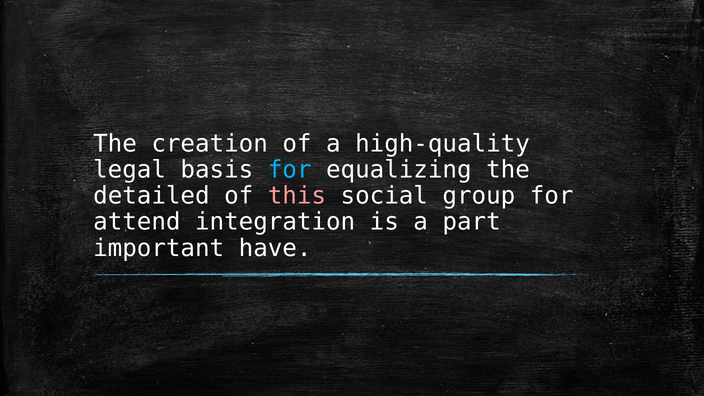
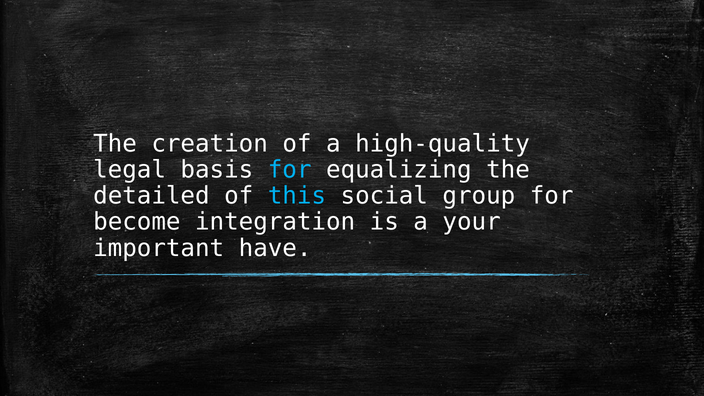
this colour: pink -> light blue (297, 196)
attend: attend -> become (137, 222)
part: part -> your (472, 222)
